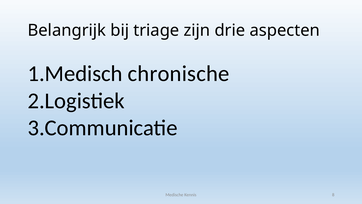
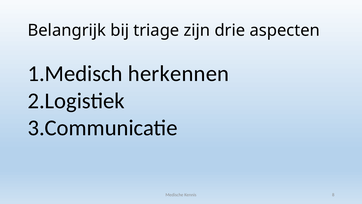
chronische: chronische -> herkennen (179, 73)
